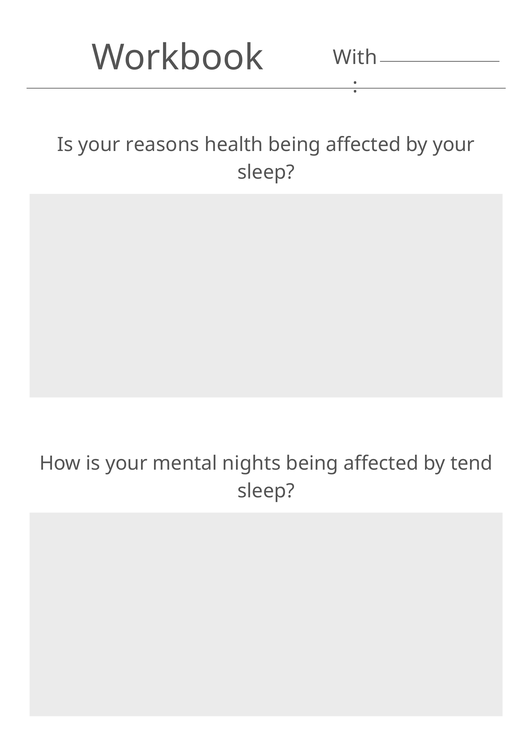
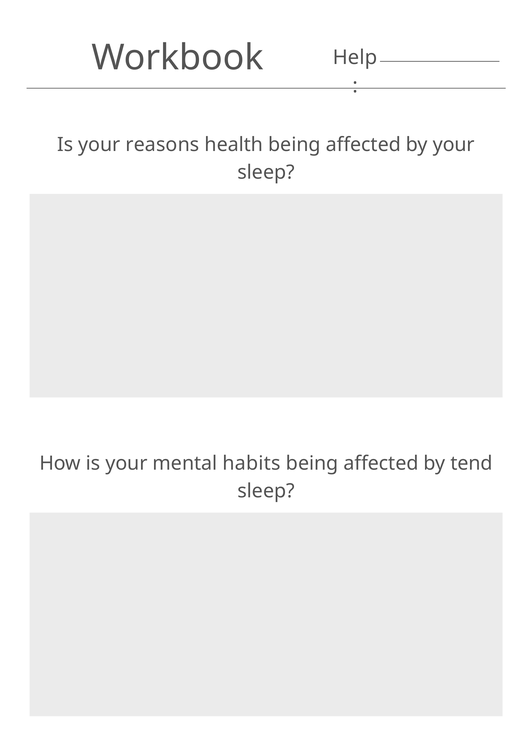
With: With -> Help (355, 57)
nights: nights -> habits (252, 463)
